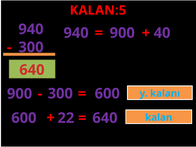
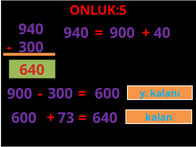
KALAN:5: KALAN:5 -> ONLUK:5 (98, 10)
22: 22 -> 73 (66, 118)
